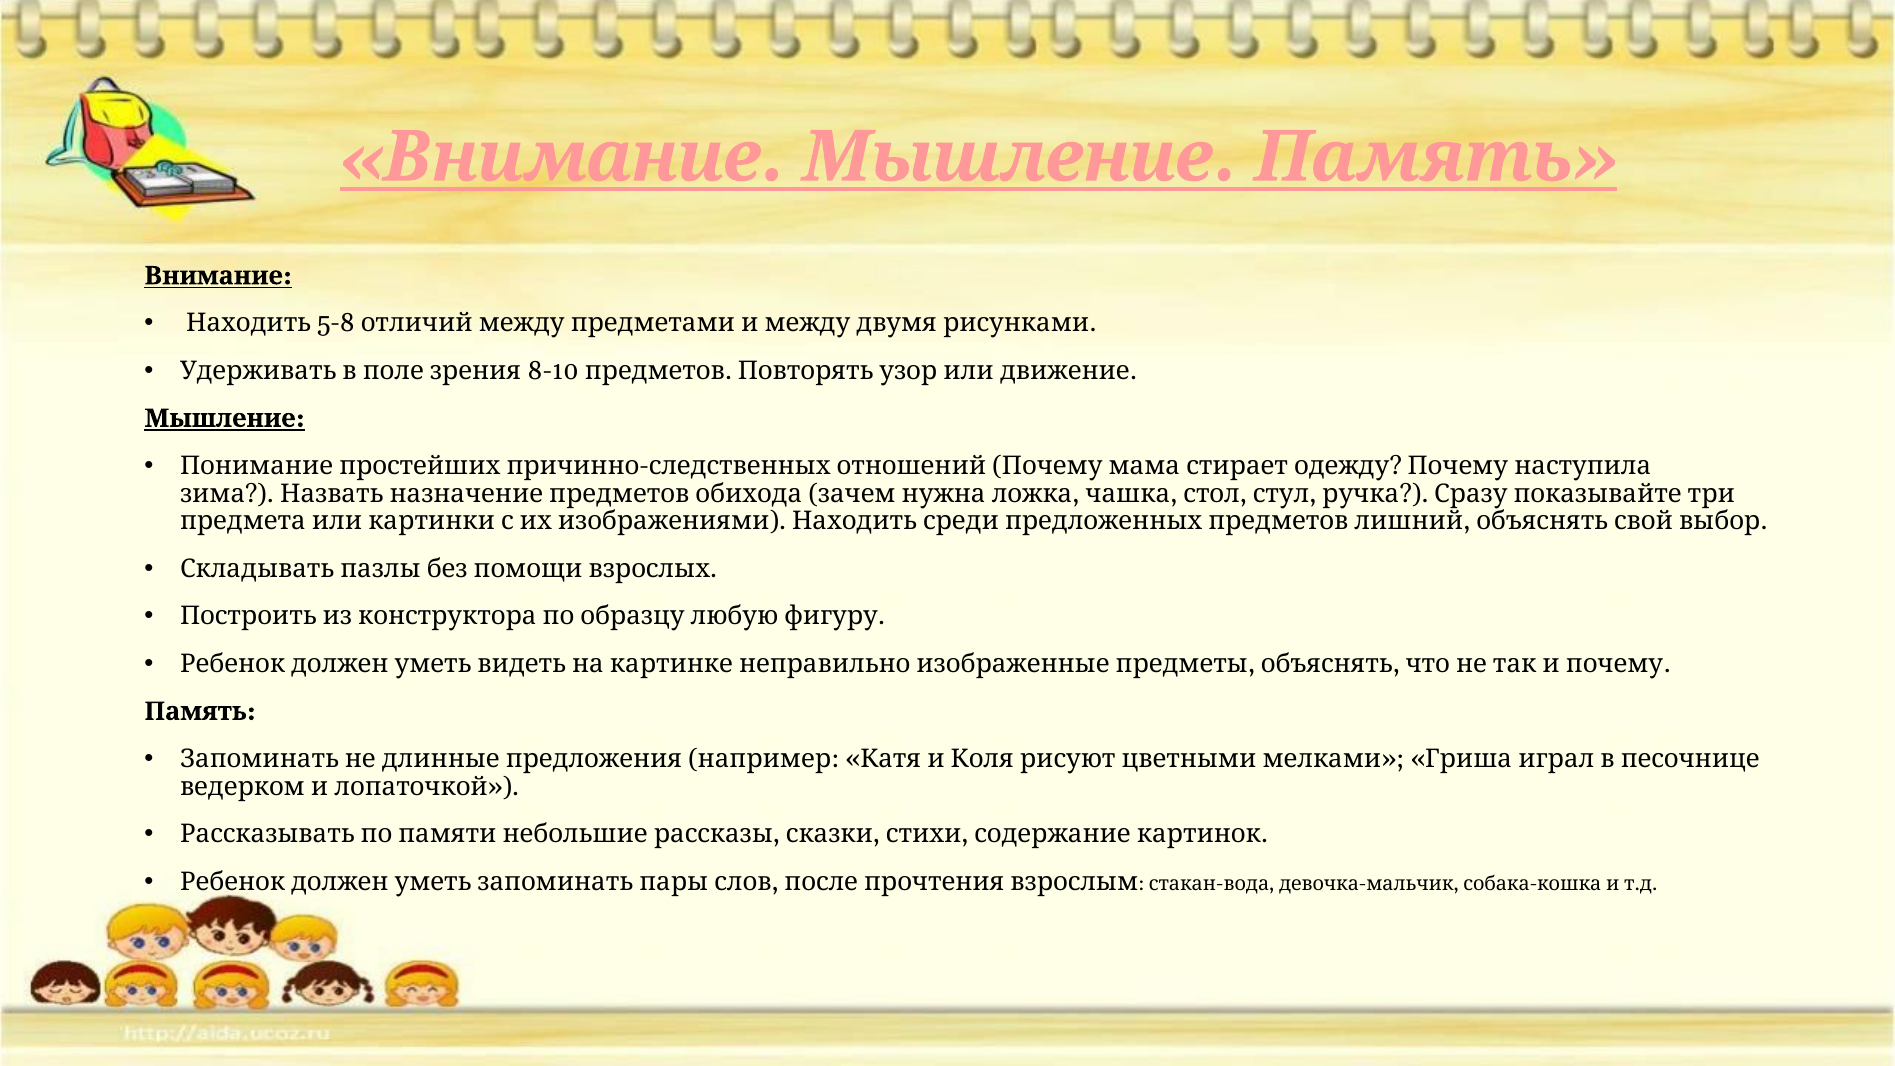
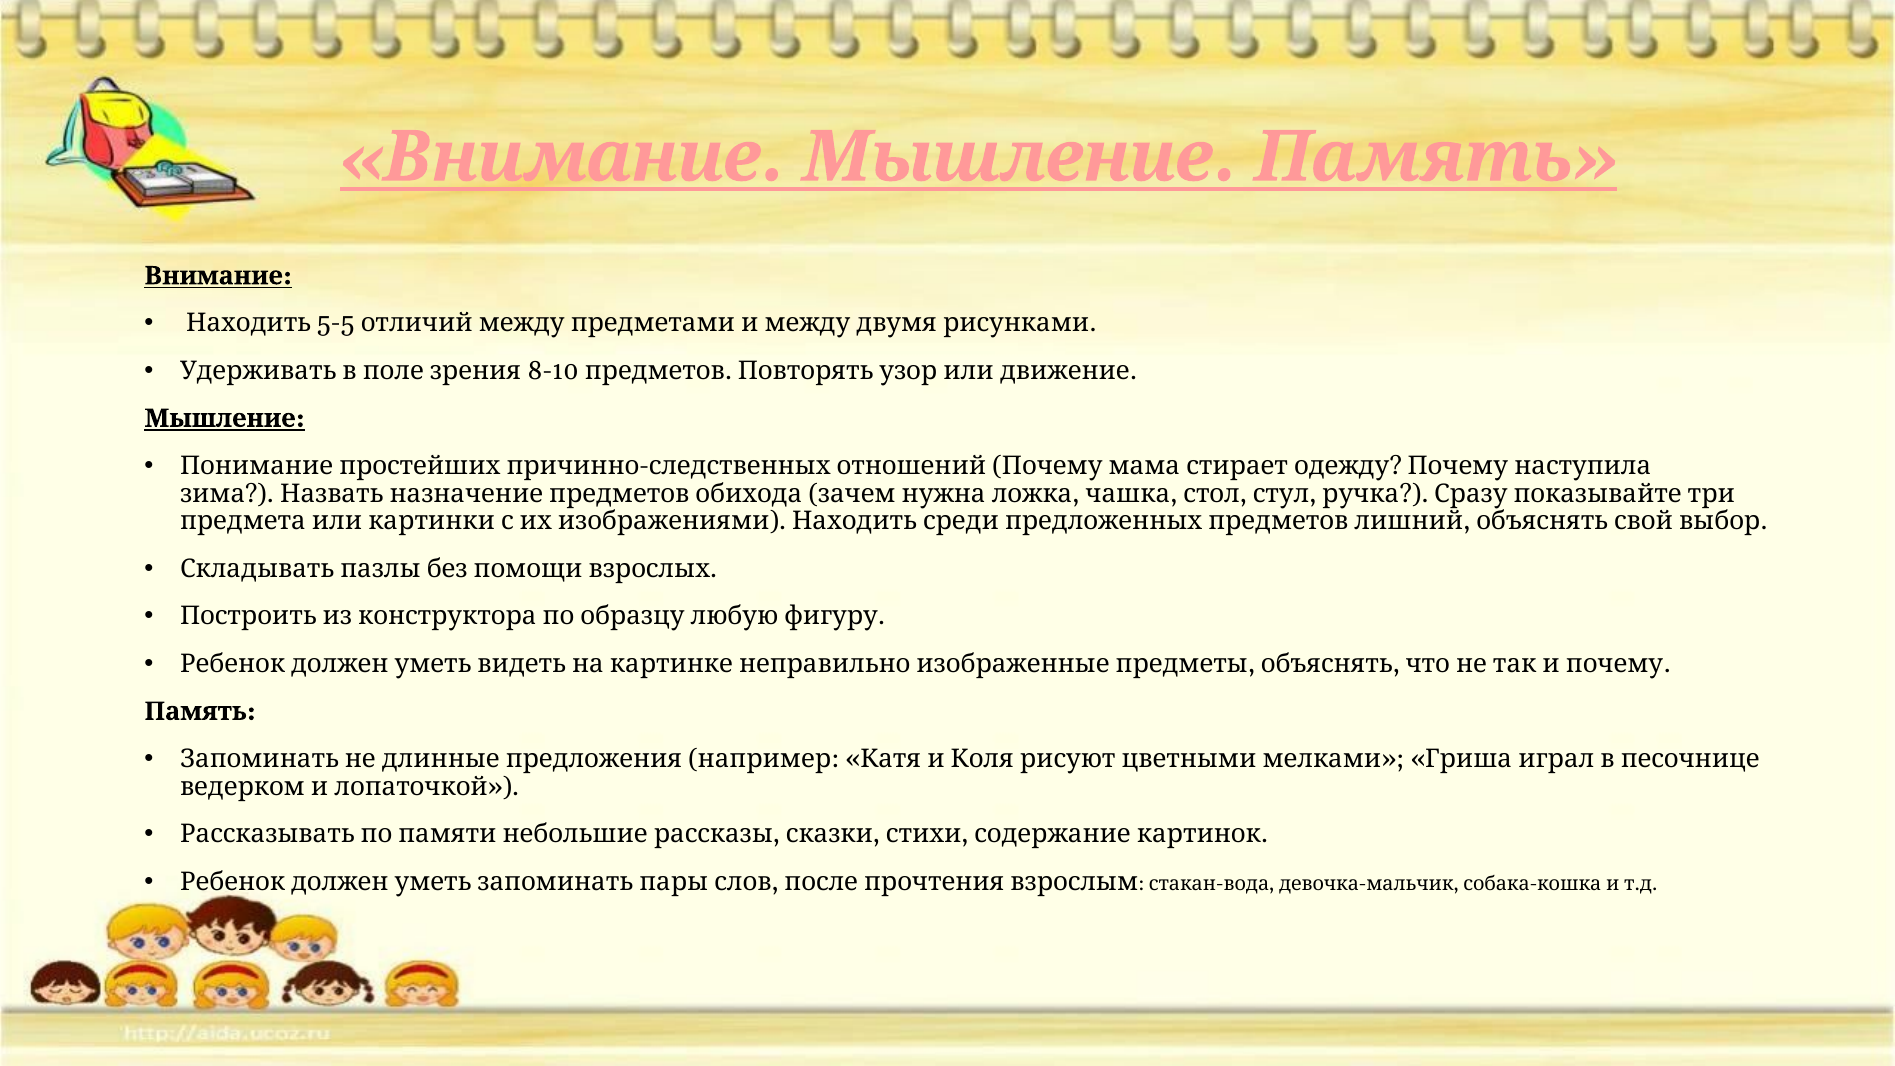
5-8: 5-8 -> 5-5 (336, 323)
